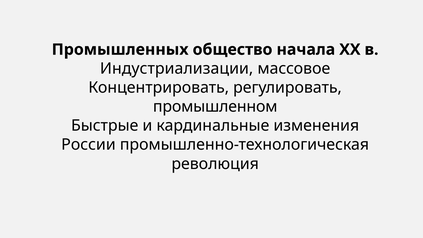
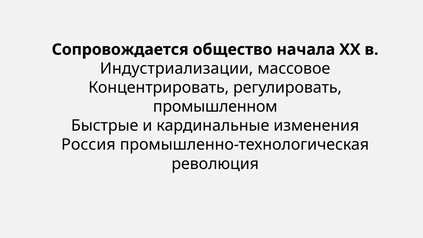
Промышленных: Промышленных -> Сопровождается (120, 50)
России: России -> Россия (88, 145)
